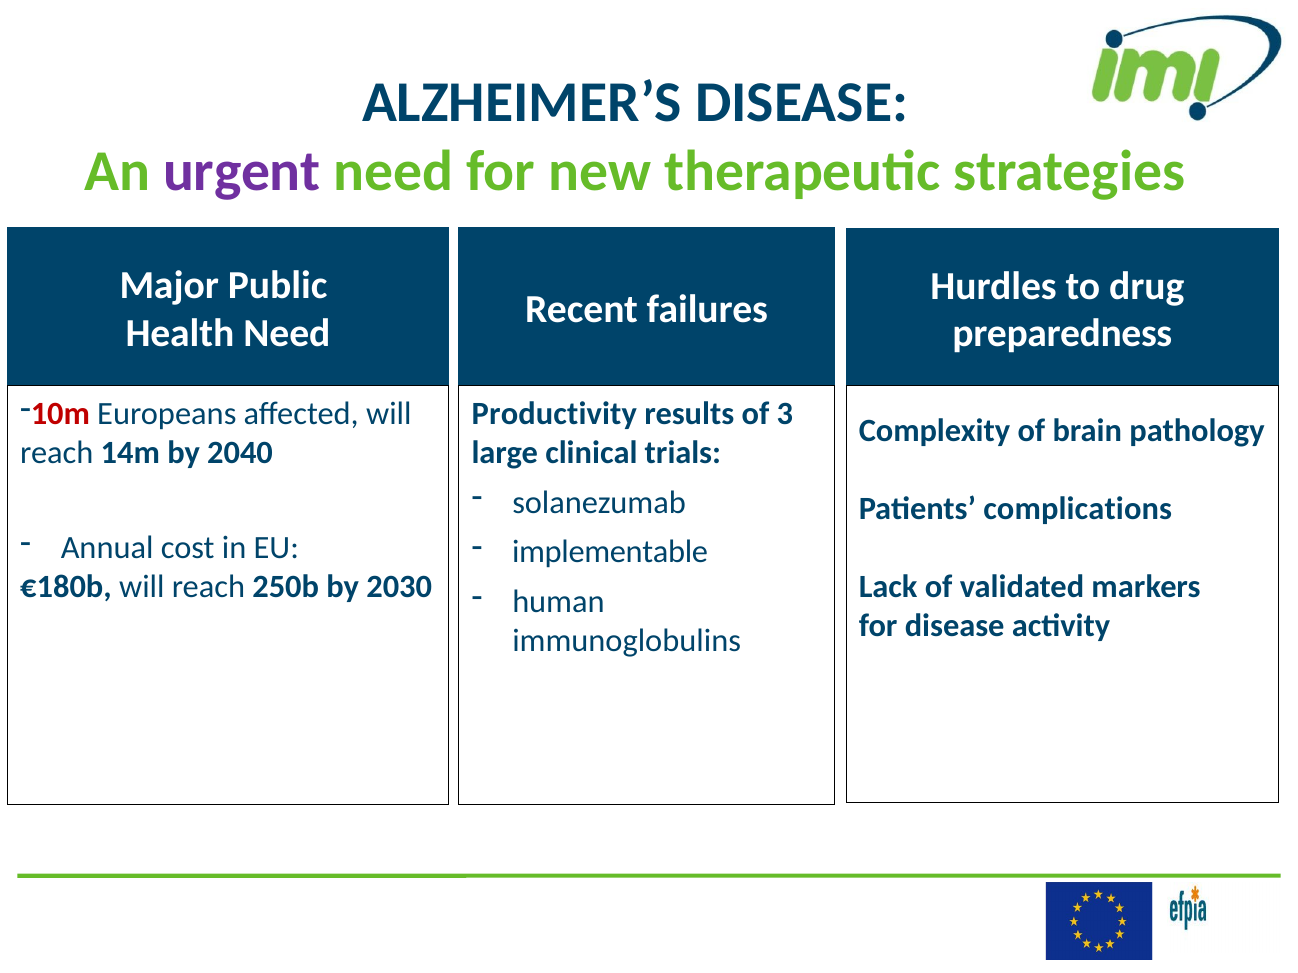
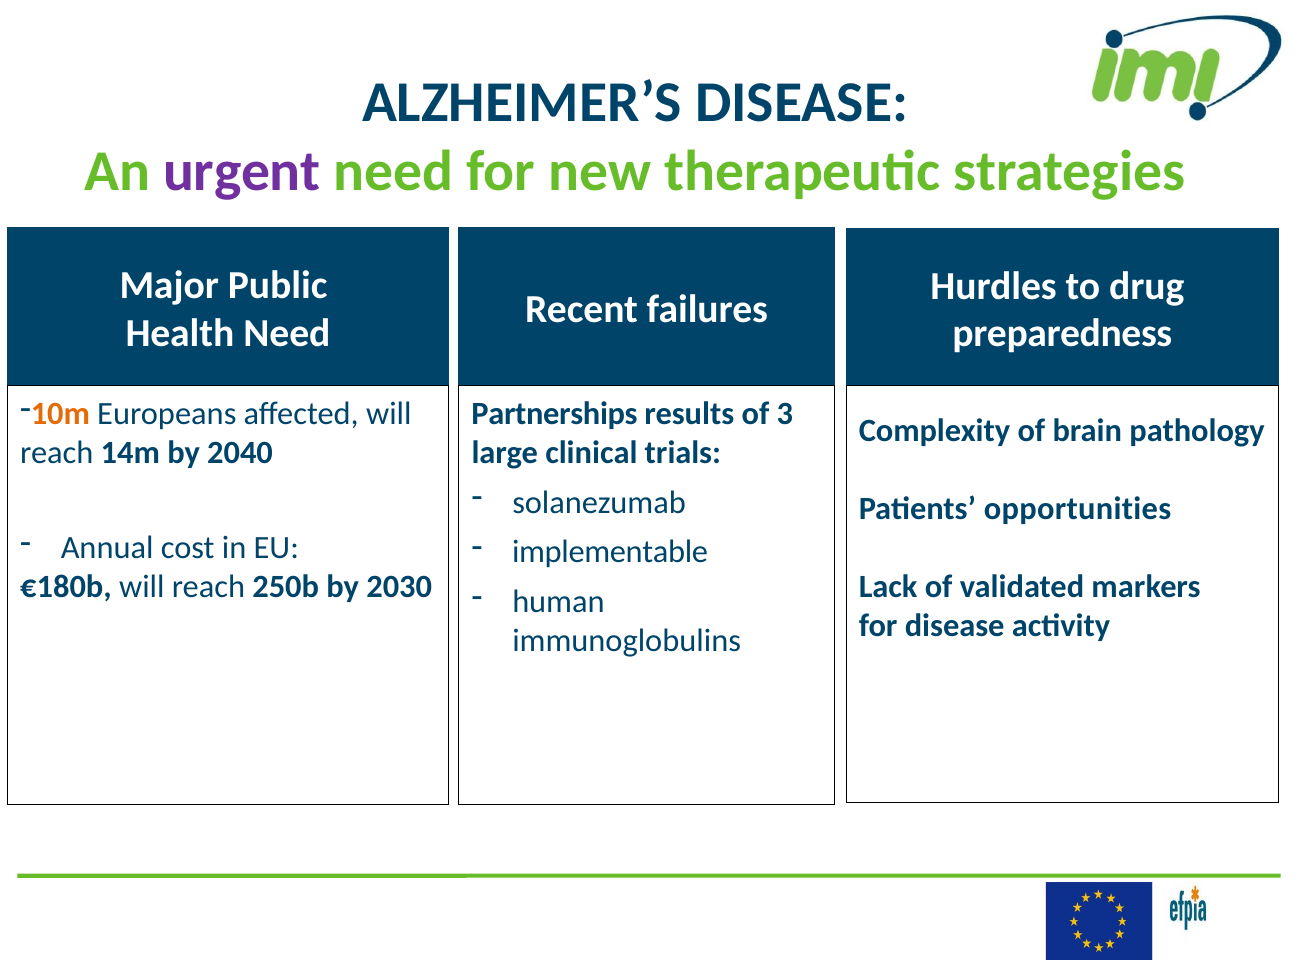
10m colour: red -> orange (60, 414)
Productivity: Productivity -> Partnerships (555, 414)
complications: complications -> opportunities (1078, 509)
